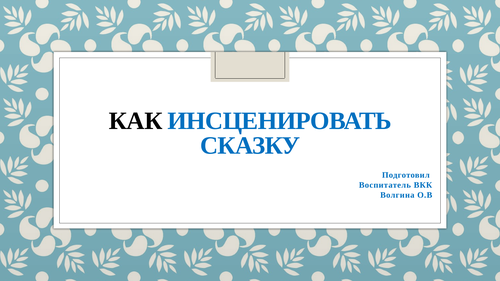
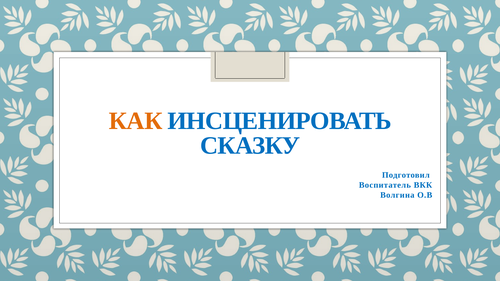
КАК colour: black -> orange (136, 121)
